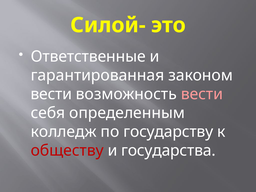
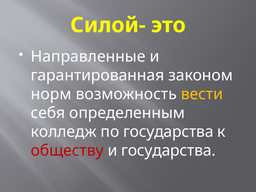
Ответственные: Ответственные -> Направленные (88, 57)
вести: вести -> норм (51, 94)
вести colour: pink -> yellow (202, 94)
по государству: государству -> государства (168, 132)
